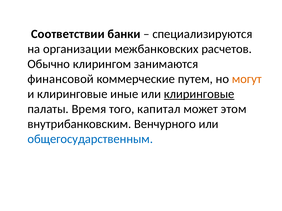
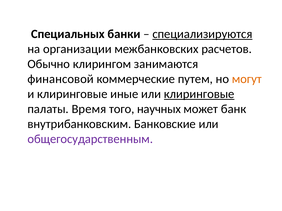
Соответствии: Соответствии -> Специальных (68, 34)
специализируются underline: none -> present (202, 34)
капитал: капитал -> научных (159, 109)
этом: этом -> банк (234, 109)
Венчурного: Венчурного -> Банковские (165, 124)
общегосударственным colour: blue -> purple (90, 139)
